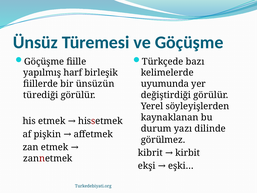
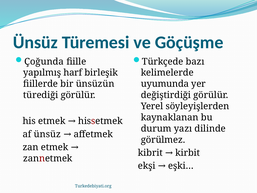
Göçüşme: Göçüşme -> Çoğunda (44, 61)
af pişkin: pişkin -> ünsüz (47, 134)
